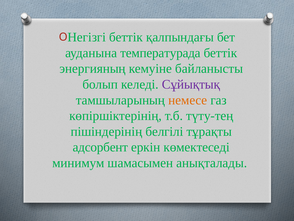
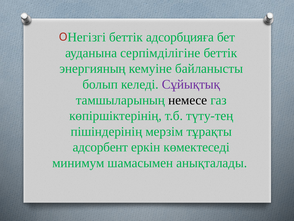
қалпындағы: қалпындағы -> адсорбцияға (180, 37)
температурада: температурада -> серпімділігіне (160, 53)
немесе colour: orange -> black (188, 100)
белгілі: белгілі -> мерзім (164, 131)
